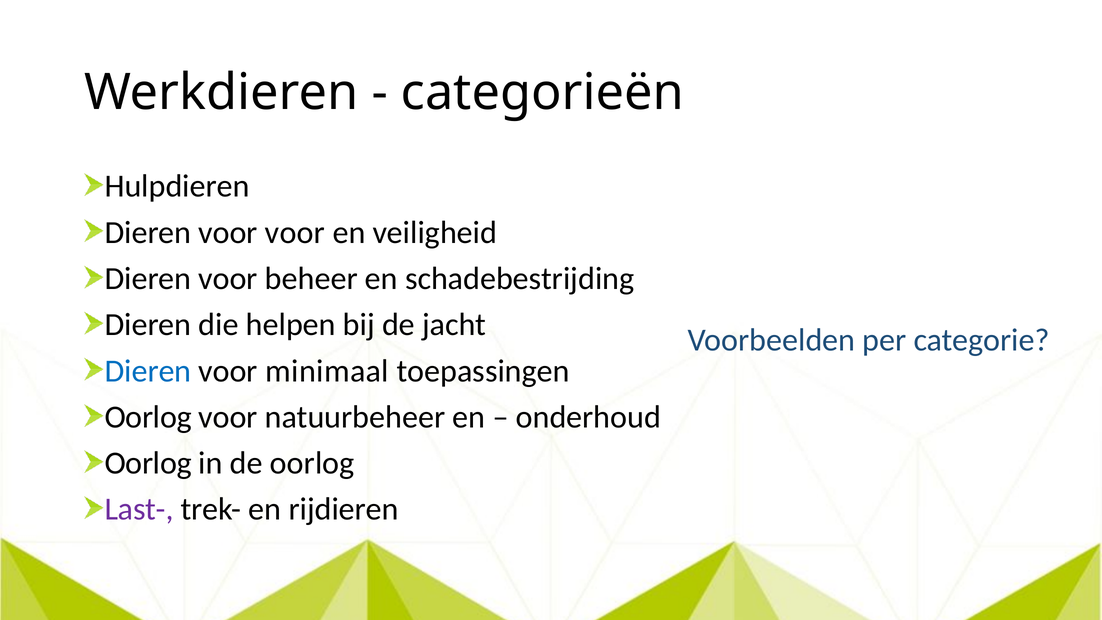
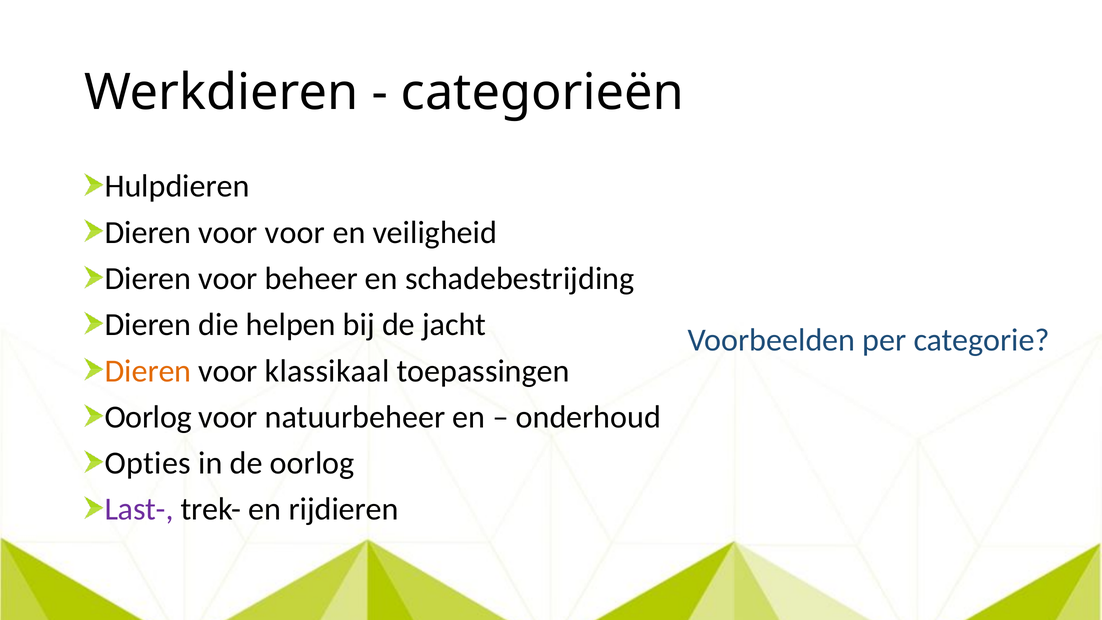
Dieren colour: blue -> orange (148, 371)
minimaal: minimaal -> klassikaal (327, 371)
Oorlog: Oorlog -> Opties (148, 463)
